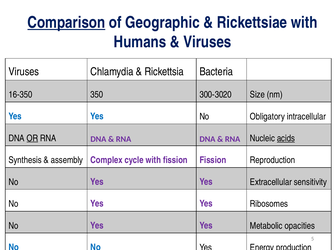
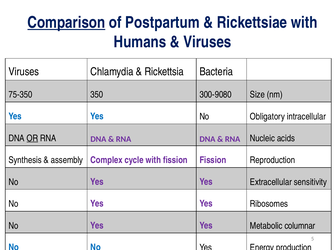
Geographic: Geographic -> Postpartum (163, 23)
16-350: 16-350 -> 75-350 (20, 95)
300-3020: 300-3020 -> 300-9080 (216, 95)
acids underline: present -> none (286, 139)
opacities: opacities -> columnar (300, 226)
